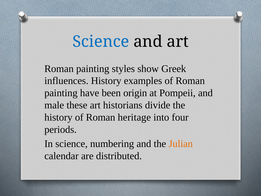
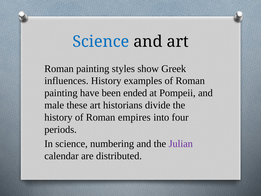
origin: origin -> ended (135, 93)
heritage: heritage -> empires (134, 117)
Julian colour: orange -> purple (181, 144)
